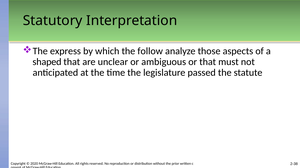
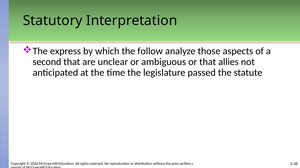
shaped: shaped -> second (47, 62)
must: must -> allies (228, 62)
